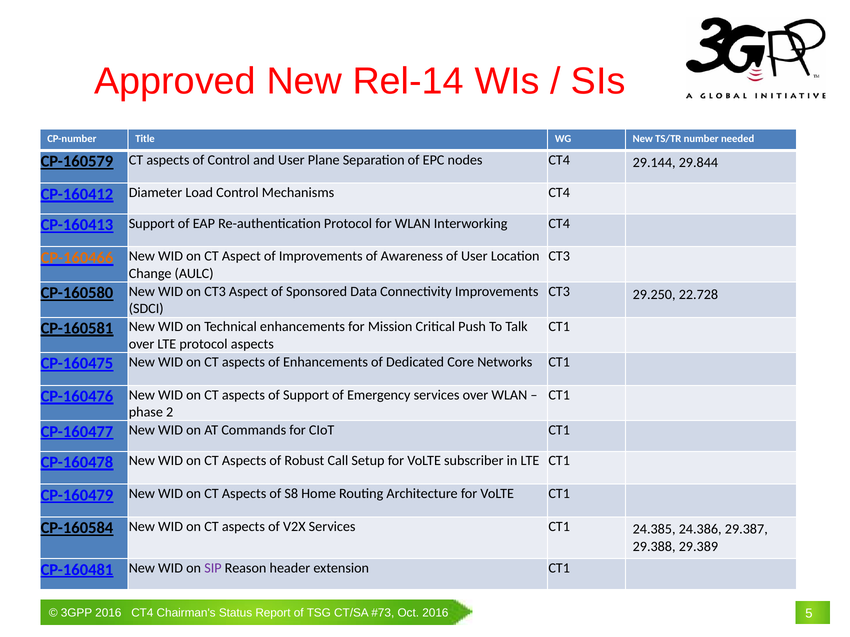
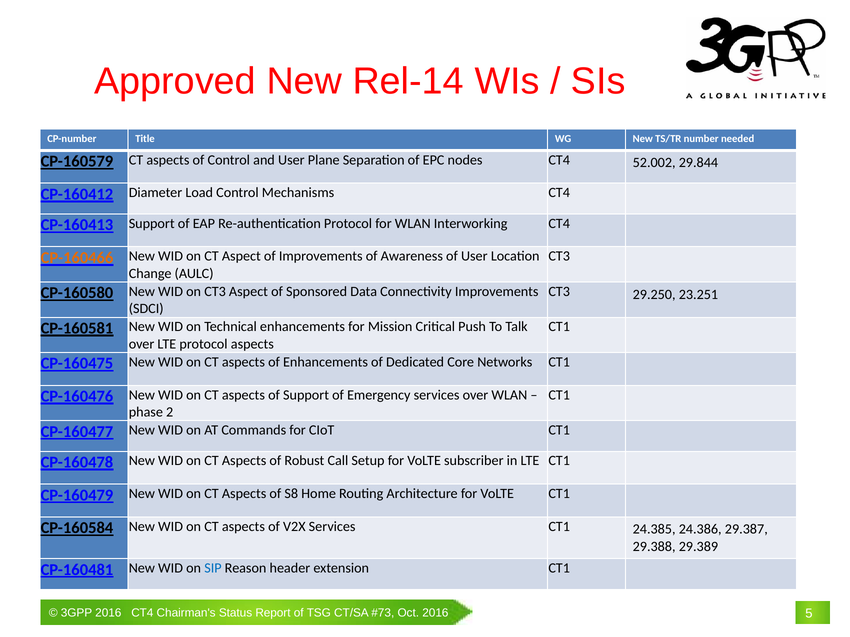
29.144: 29.144 -> 52.002 (654, 163)
22.728: 22.728 -> 23.251 (698, 295)
SIP colour: purple -> blue (213, 569)
